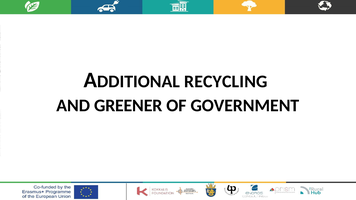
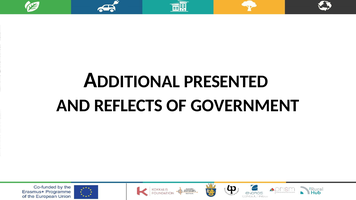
RECYCLING: RECYCLING -> PRESENTED (226, 81)
GREENER: GREENER -> REFLECTS (128, 106)
